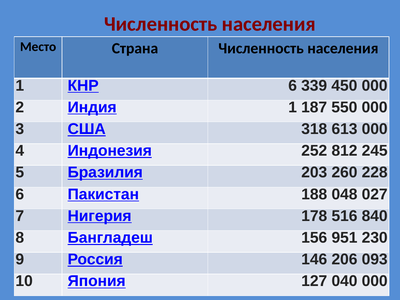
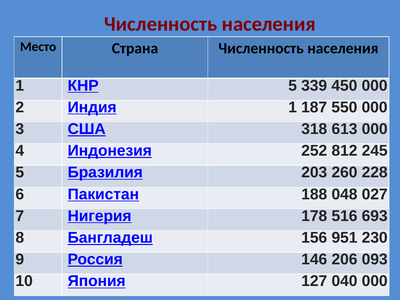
КНР 6: 6 -> 5 (293, 86)
840: 840 -> 693 (375, 216)
